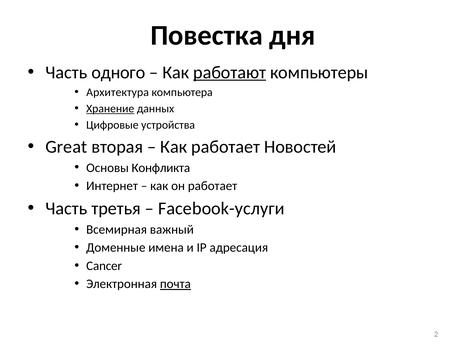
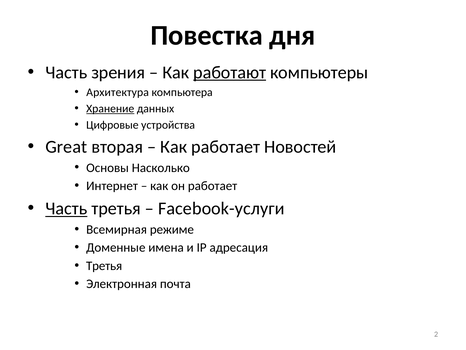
одного: одного -> зрения (118, 72)
Конфликта: Конфликта -> Насколько (161, 168)
Часть underline: none -> present (66, 208)
важный: важный -> режиме (172, 229)
Cancer: Cancer -> Третья (104, 265)
почта underline: present -> none (175, 284)
